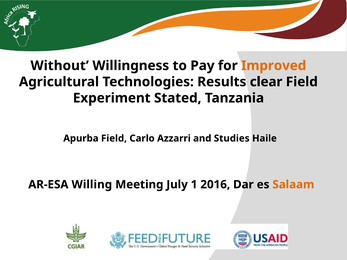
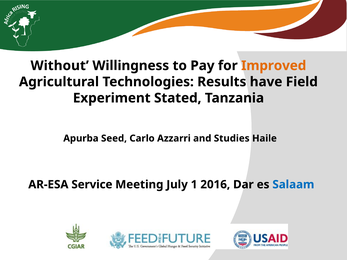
clear: clear -> have (266, 82)
Apurba Field: Field -> Seed (114, 138)
Willing: Willing -> Service (92, 185)
Salaam colour: orange -> blue (293, 185)
